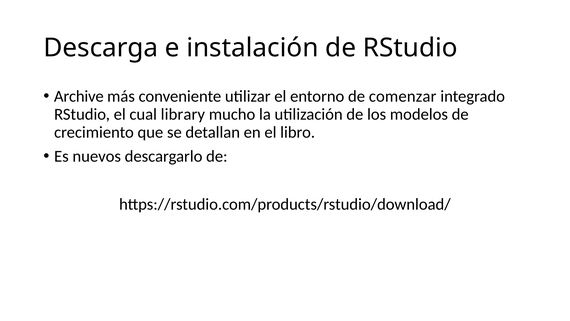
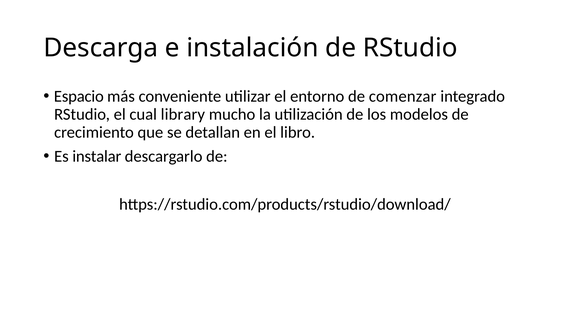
Archive: Archive -> Espacio (79, 96)
nuevos: nuevos -> instalar (97, 156)
